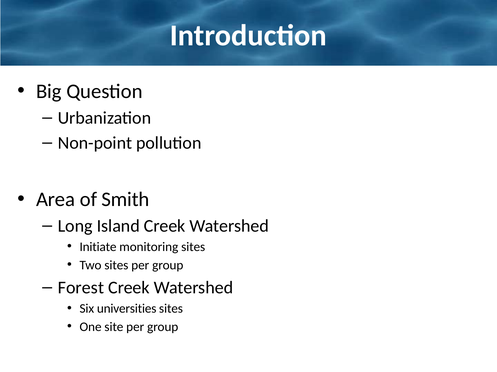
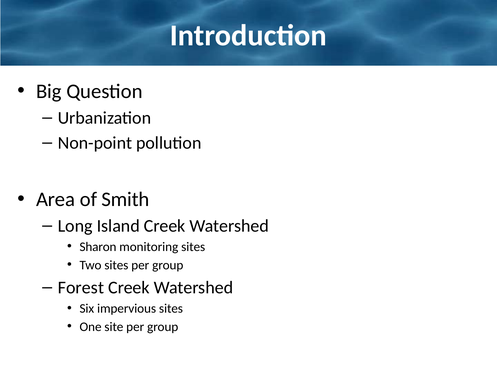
Initiate: Initiate -> Sharon (98, 247)
universities: universities -> impervious (127, 309)
